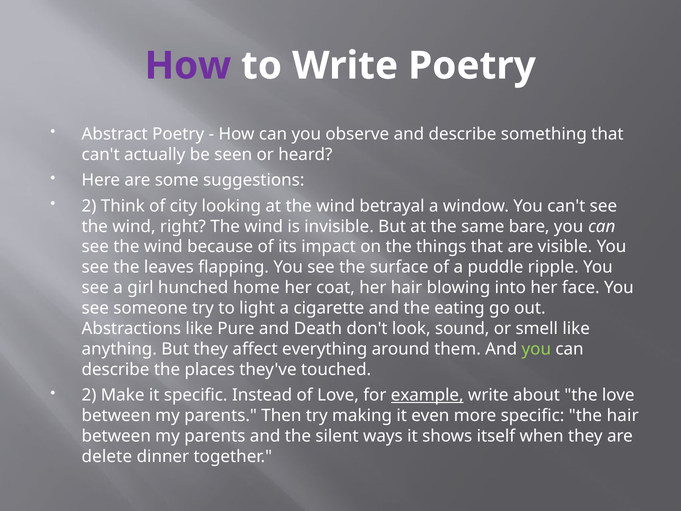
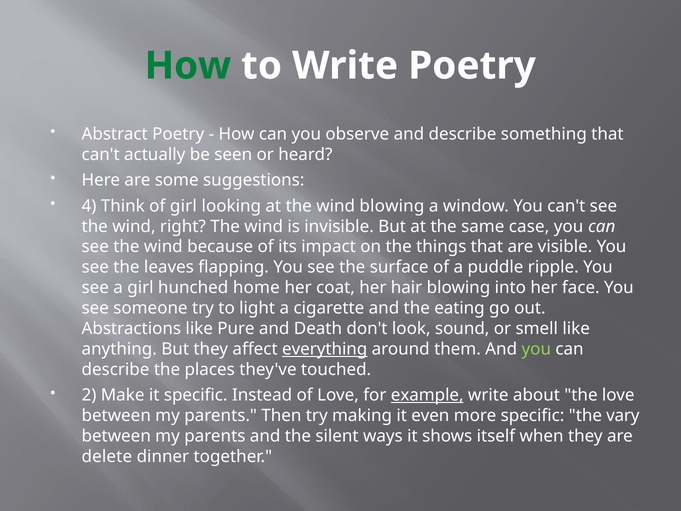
How colour: purple -> green (188, 66)
2: 2 -> 4 (89, 206)
of city: city -> girl (183, 206)
wind betrayal: betrayal -> blowing (392, 206)
bare: bare -> case (529, 226)
everything underline: none -> present (325, 349)
the hair: hair -> vary (623, 415)
